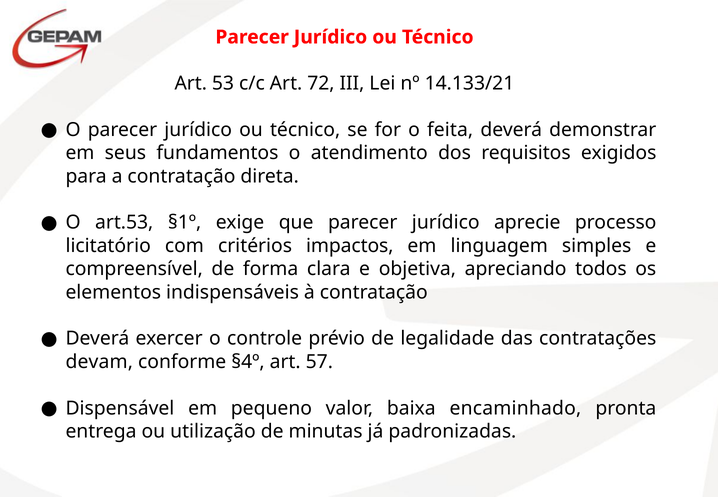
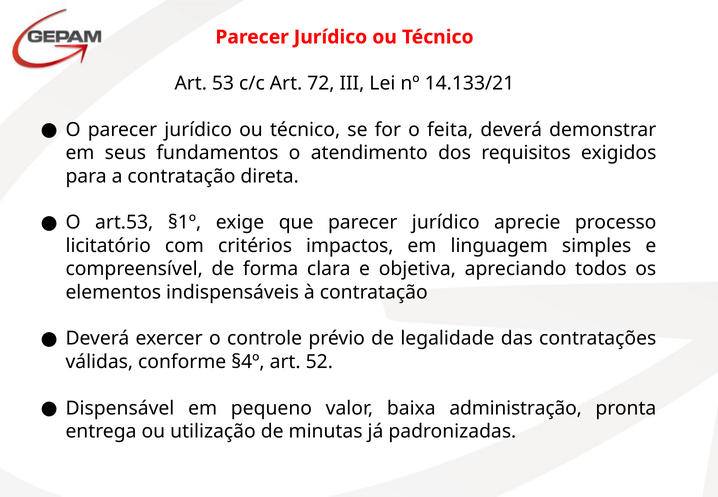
devam: devam -> válidas (99, 362)
57: 57 -> 52 (319, 362)
encaminhado: encaminhado -> administração (516, 408)
